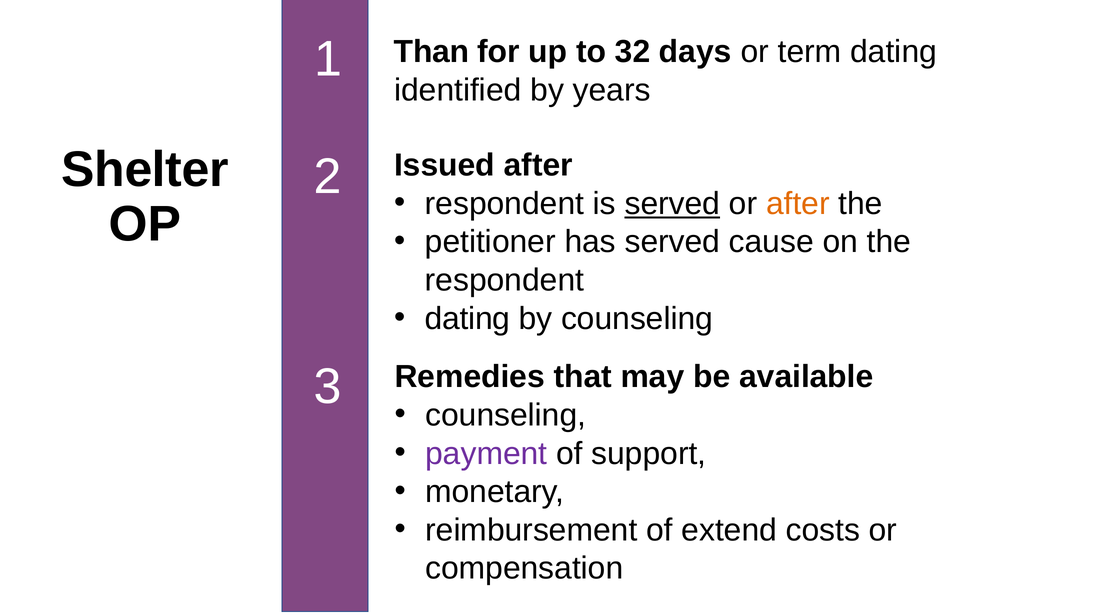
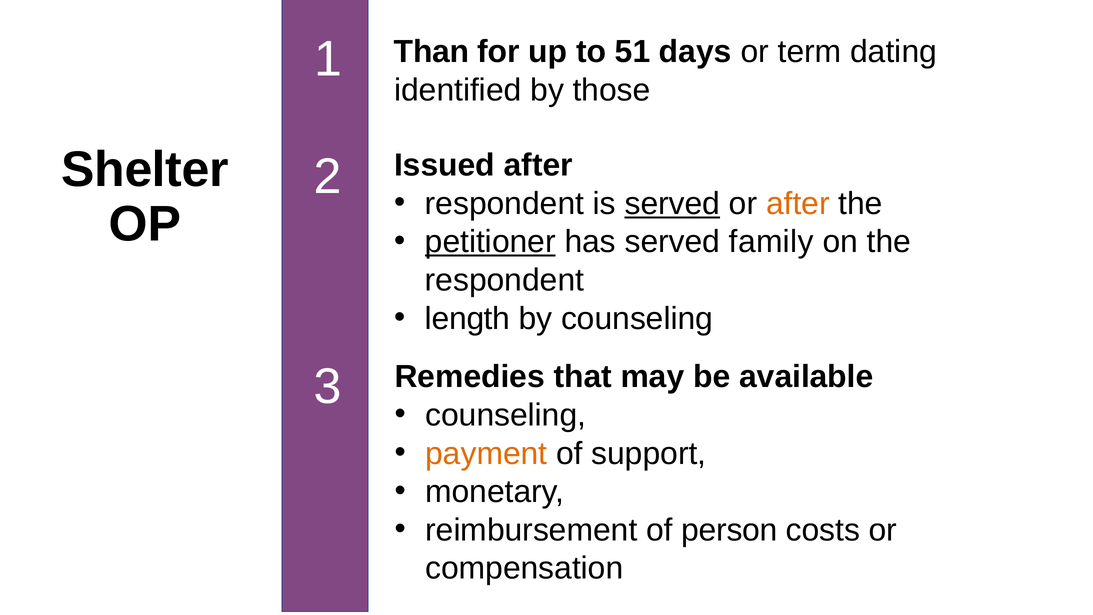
32: 32 -> 51 (633, 52)
years: years -> those (612, 90)
petitioner underline: none -> present (490, 242)
cause: cause -> family (771, 242)
dating: dating -> length (468, 318)
payment colour: purple -> orange (486, 453)
extend: extend -> person (729, 530)
